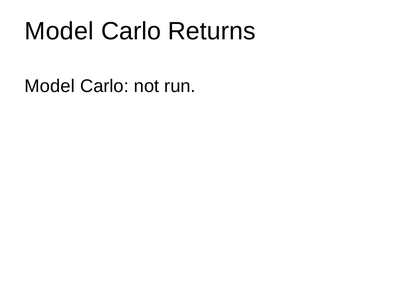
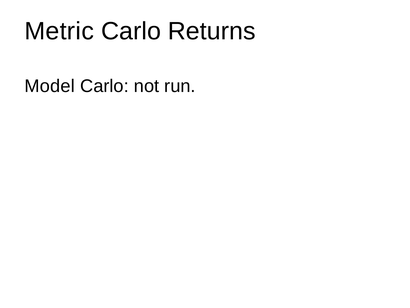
Model: Model -> Metric (59, 31)
